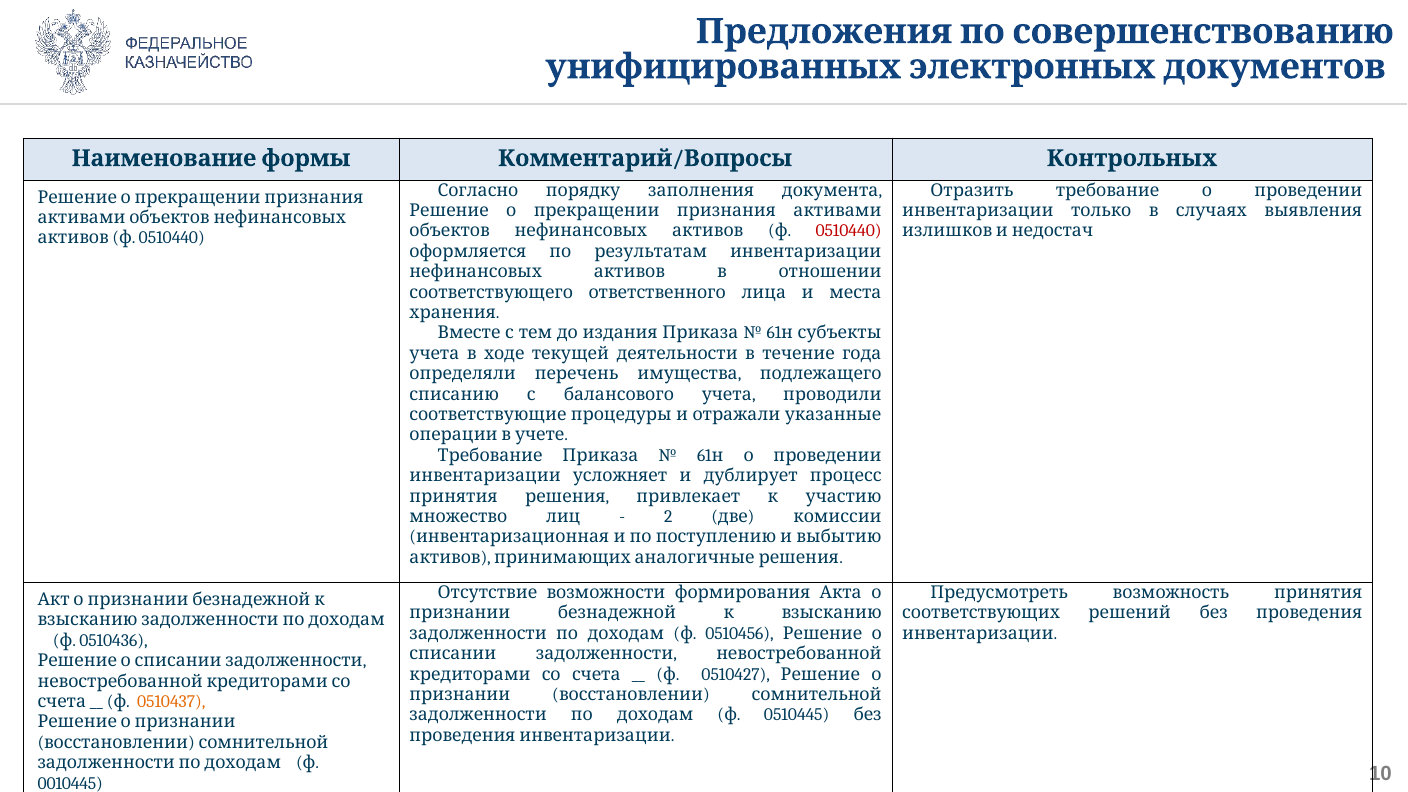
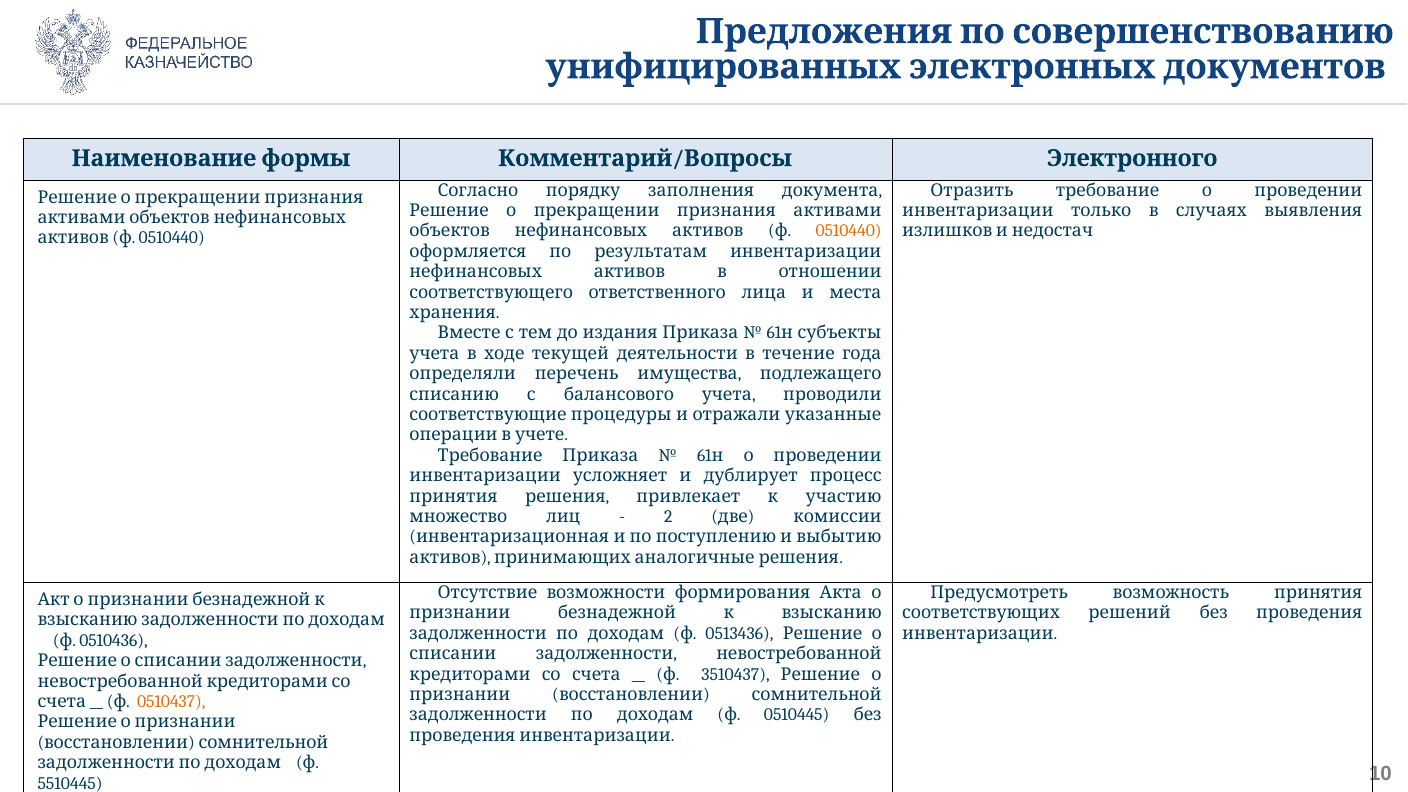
Контрольных: Контрольных -> Электронного (1132, 158)
0510440 colour: red -> orange (849, 231)
0510456: 0510456 -> 0513436 (739, 633)
0510427: 0510427 -> 3510437 (736, 674)
0010445: 0010445 -> 5510445 (70, 783)
